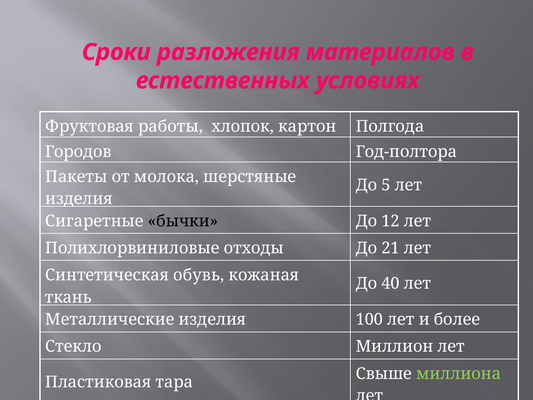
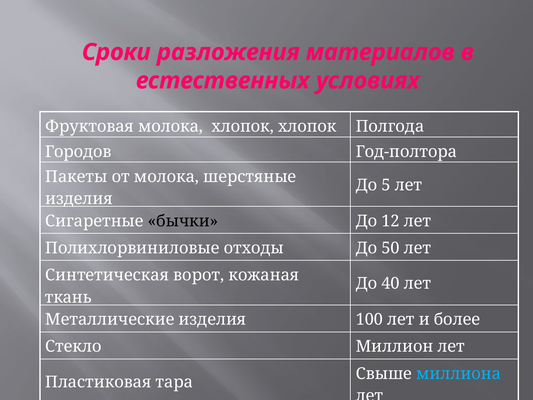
Фруктовая работы: работы -> молока (171, 126)
хлопок картон: картон -> хлопок (307, 126)
21: 21 -> 50 (391, 248)
обувь: обувь -> ворот (199, 275)
миллиона colour: light green -> light blue (459, 373)
